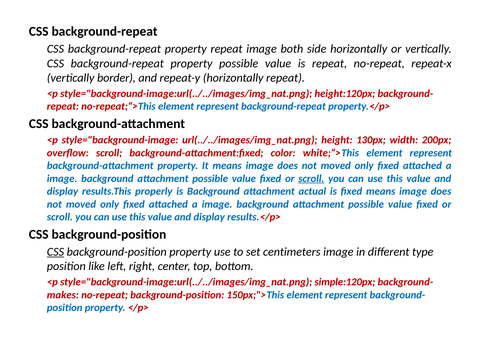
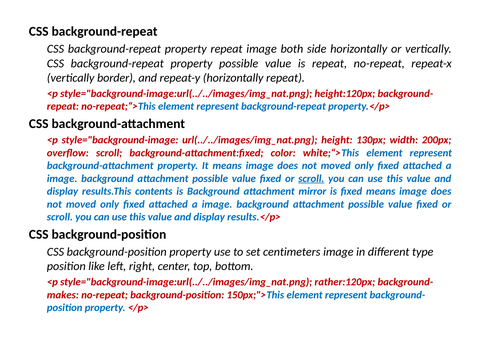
properly: properly -> contents (154, 191)
actual: actual -> mirror (312, 191)
CSS underline: present -> none (55, 252)
simple:120px: simple:120px -> rather:120px (345, 282)
